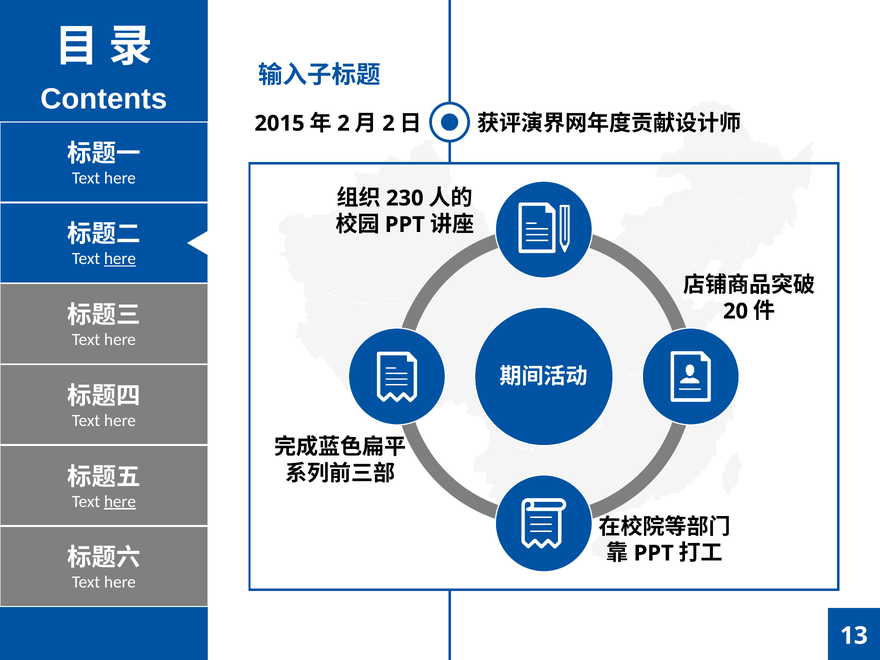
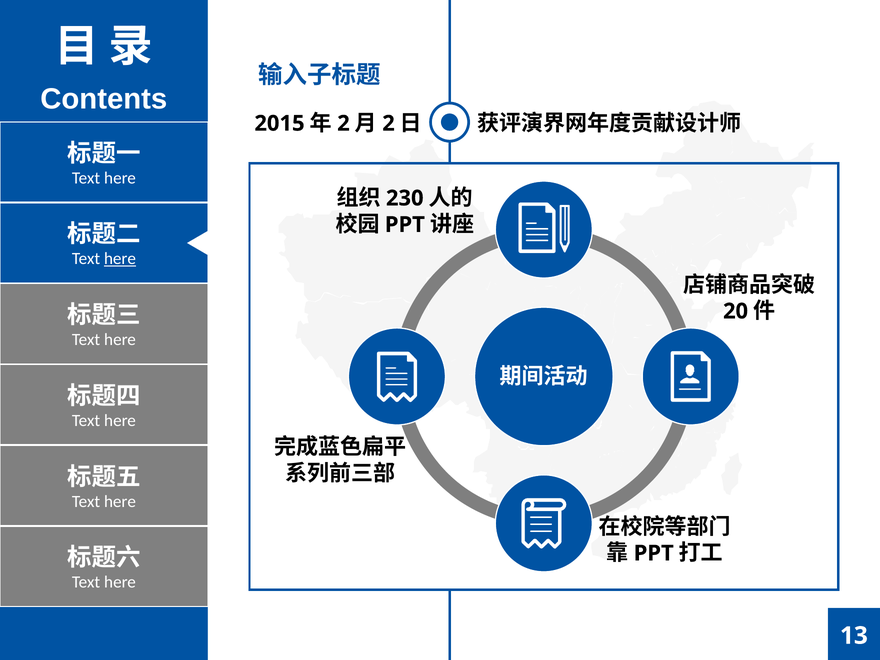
here underline: present -> none (120, 501)
